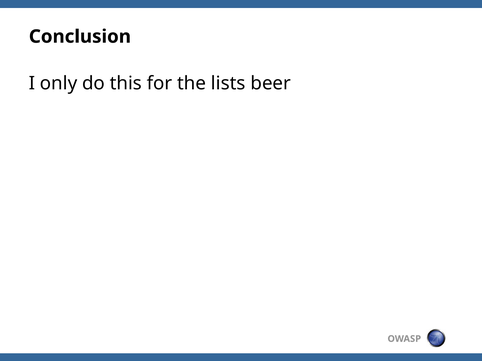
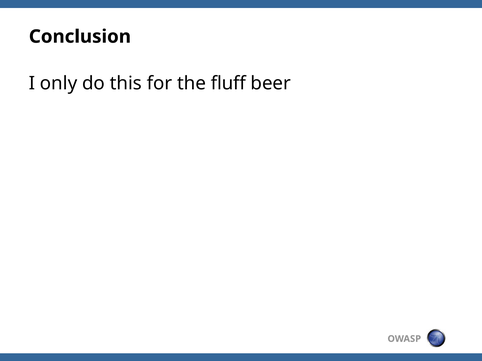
lists: lists -> fluff (228, 83)
